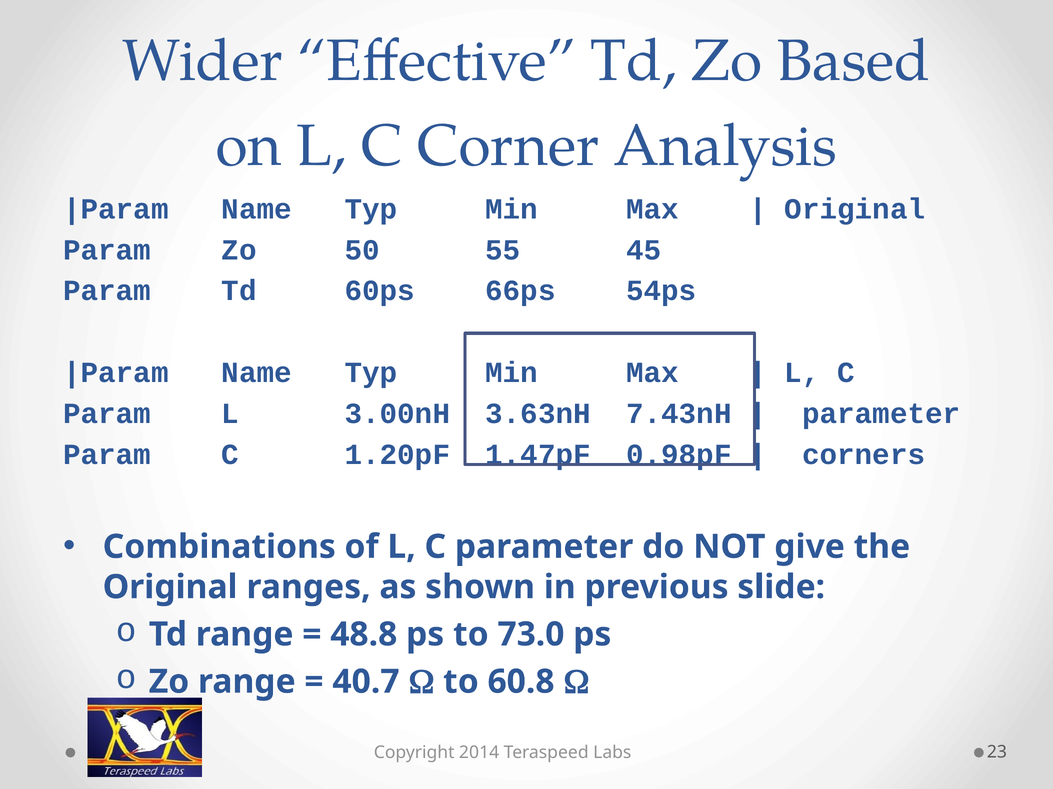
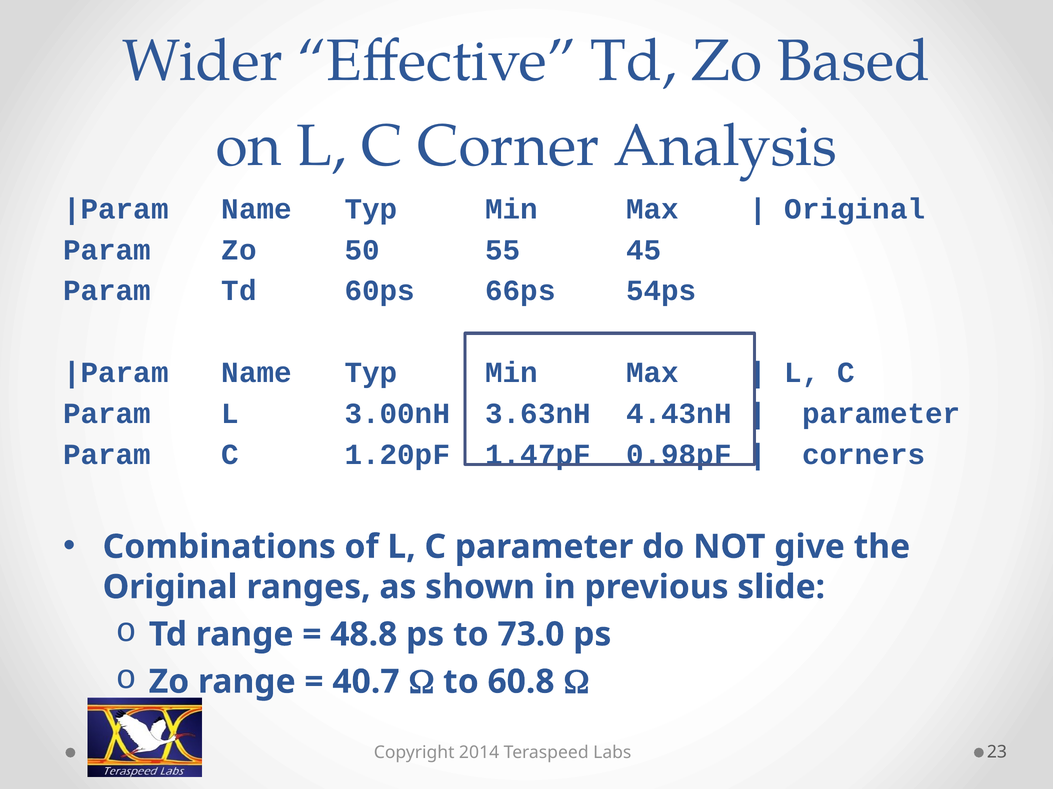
7.43nH: 7.43nH -> 4.43nH (679, 414)
